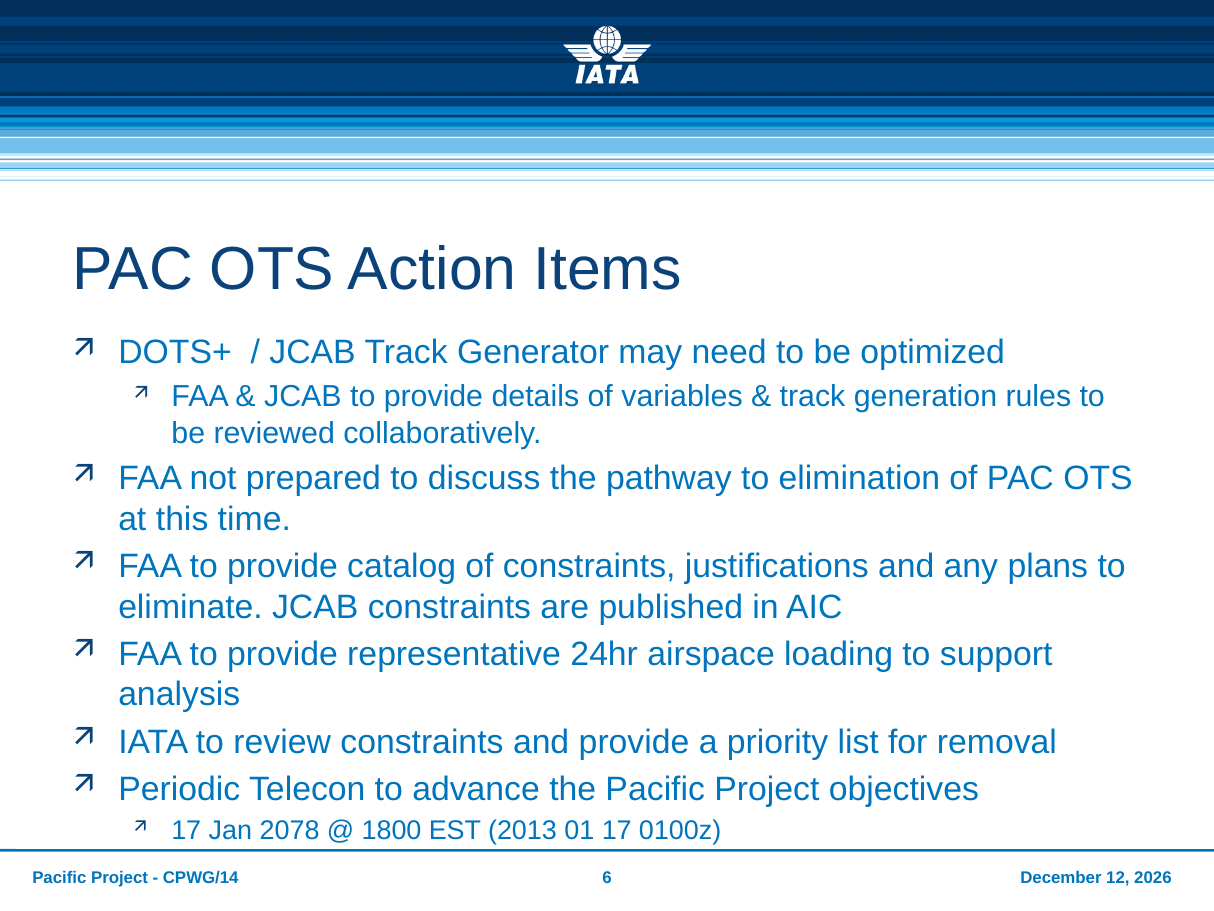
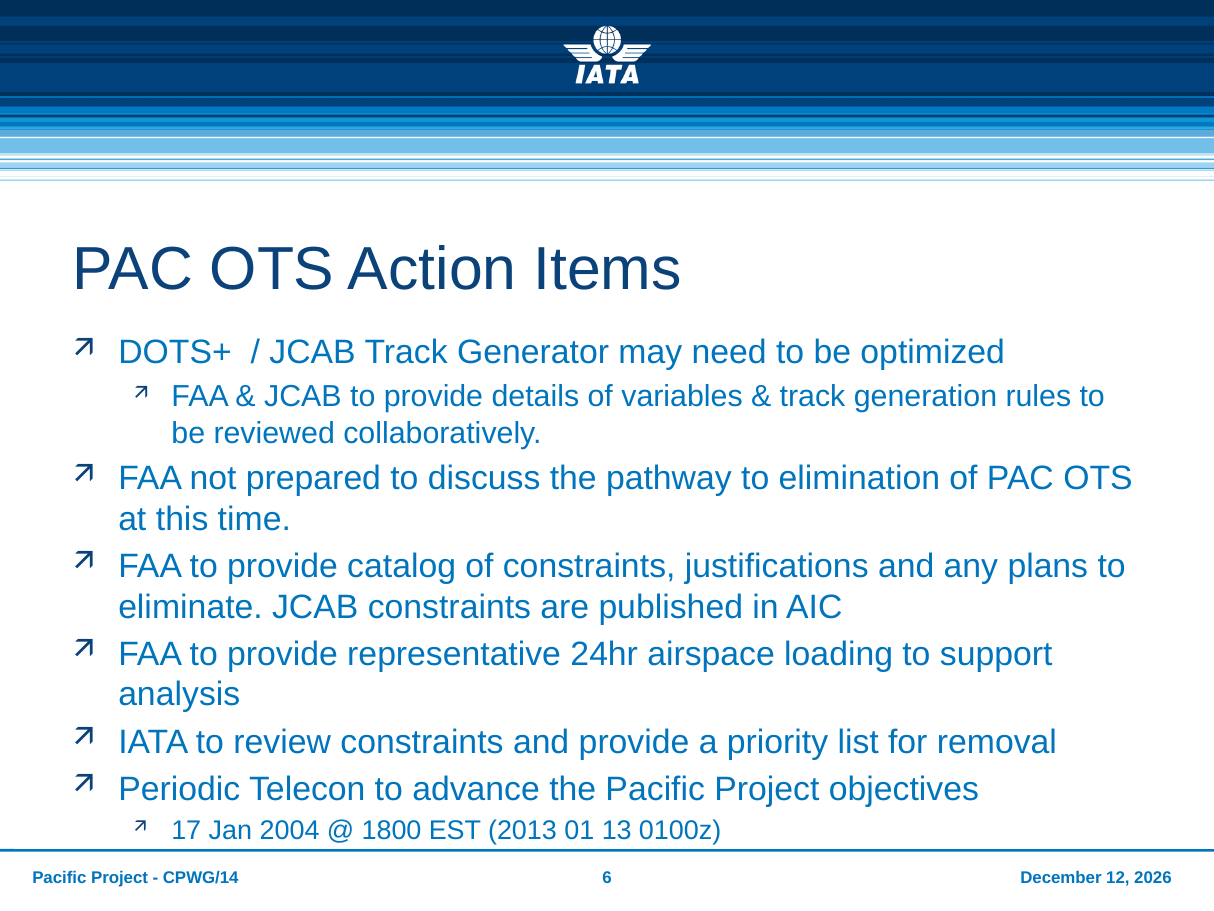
2078: 2078 -> 2004 (290, 830)
01 17: 17 -> 13 (617, 830)
